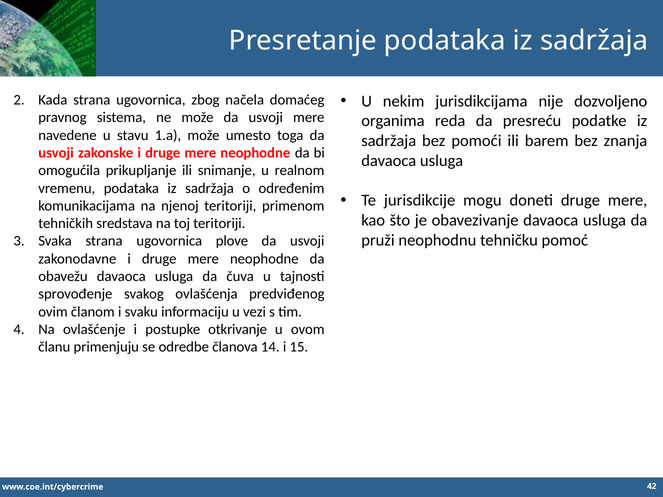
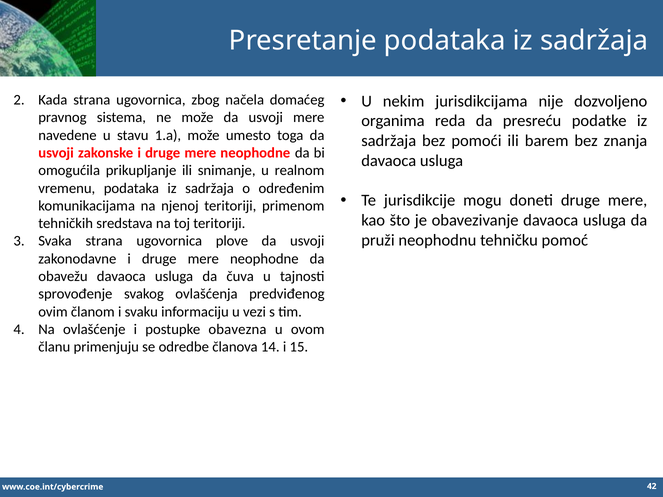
otkrivanje: otkrivanje -> obavezna (237, 330)
